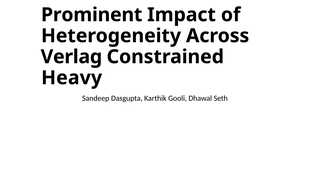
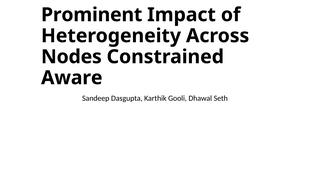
Verlag: Verlag -> Nodes (71, 57)
Heavy: Heavy -> Aware (72, 78)
